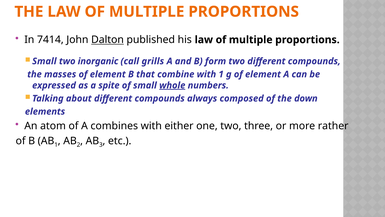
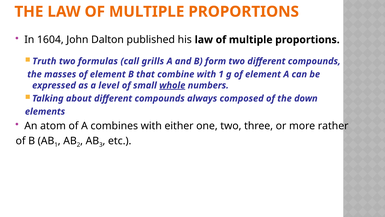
7414: 7414 -> 1604 (50, 40)
Dalton underline: present -> none (108, 40)
Small: Small -> Truth (44, 61)
inorganic: inorganic -> formulas (98, 61)
spite: spite -> level (109, 85)
